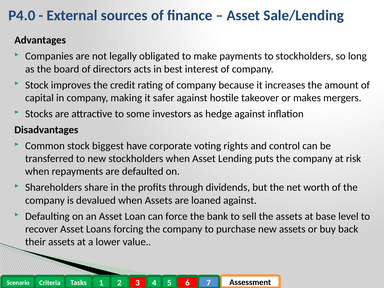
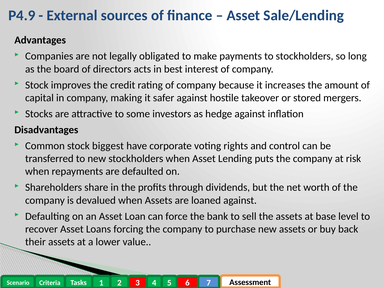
P4.0: P4.0 -> P4.9 (22, 15)
makes: makes -> stored (307, 98)
